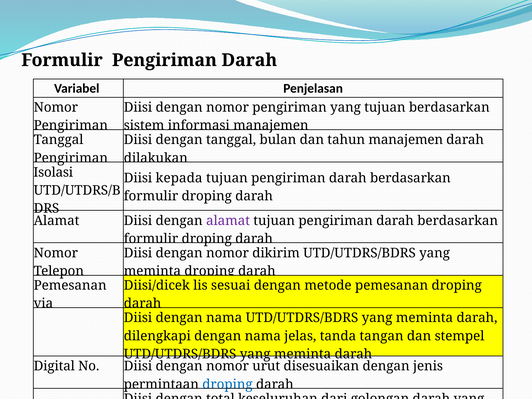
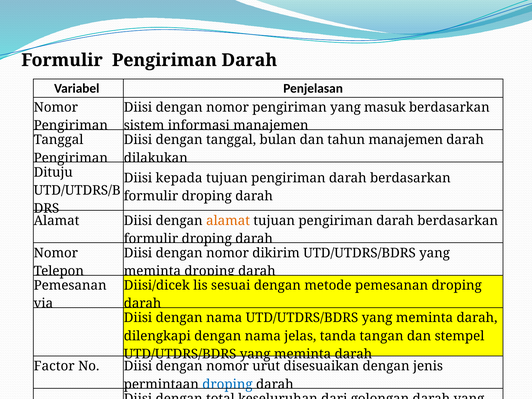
yang tujuan: tujuan -> masuk (385, 107)
Isolasi: Isolasi -> Dituju (53, 172)
alamat colour: purple -> orange (228, 221)
Digital: Digital -> Factor (54, 366)
